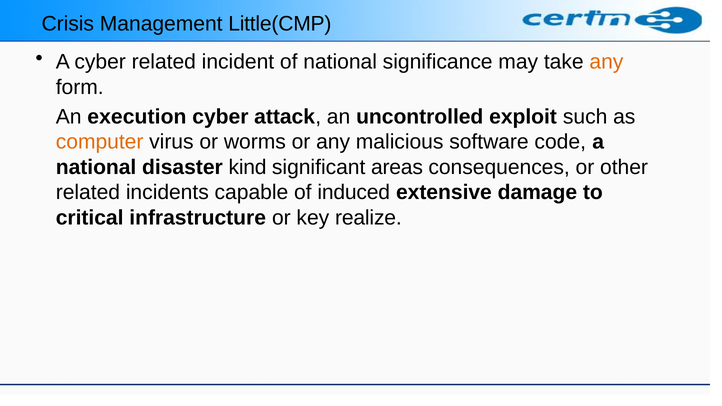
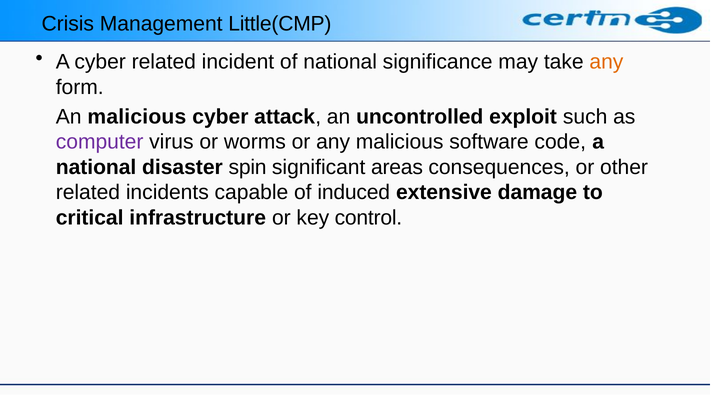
An execution: execution -> malicious (137, 117)
computer colour: orange -> purple (100, 142)
kind: kind -> spin (248, 167)
realize: realize -> control (368, 218)
